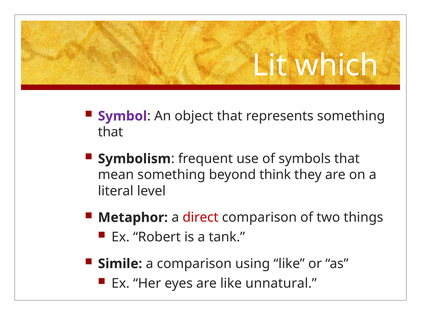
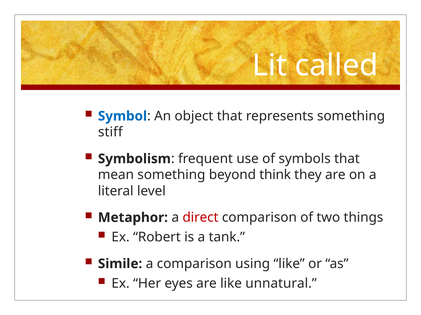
which: which -> called (337, 66)
Symbol colour: purple -> blue (122, 116)
that: that -> stiff (110, 132)
